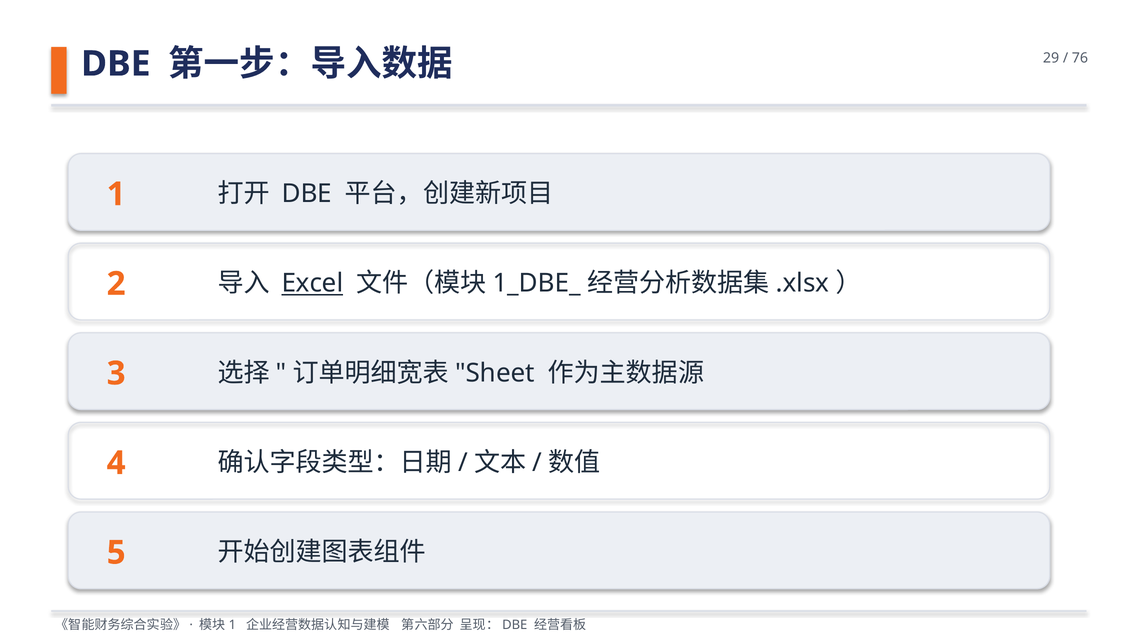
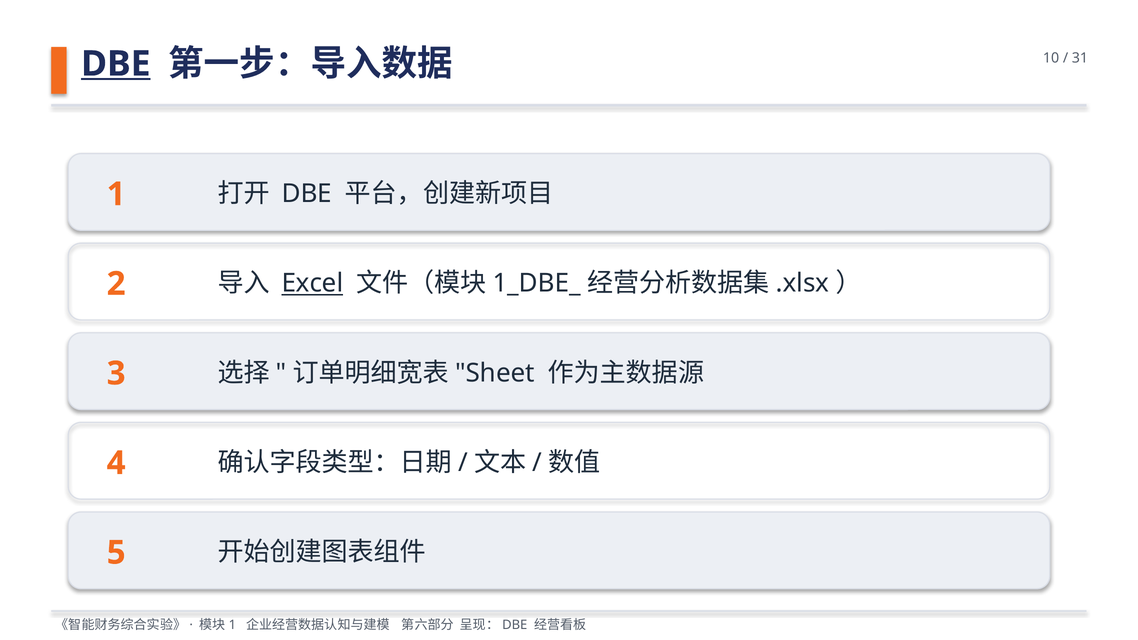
DBE underline: none -> present (116, 64)
29: 29 -> 10 (1051, 58)
76: 76 -> 31 (1080, 58)
